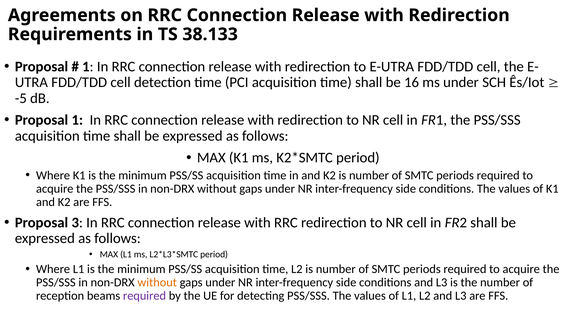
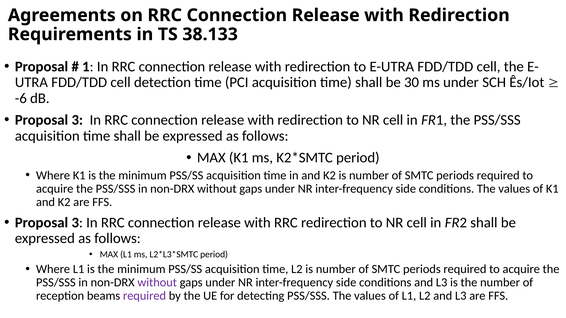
16: 16 -> 30 (412, 83)
-5: -5 -> -6 (21, 98)
1: 1 -> 3 (77, 120)
without colour: orange -> purple (157, 283)
